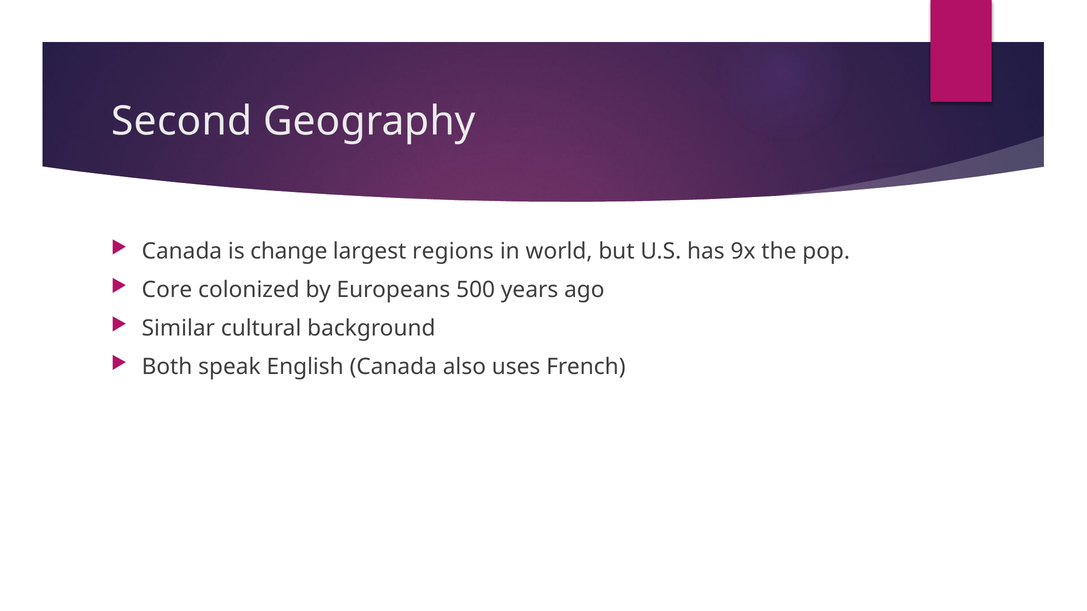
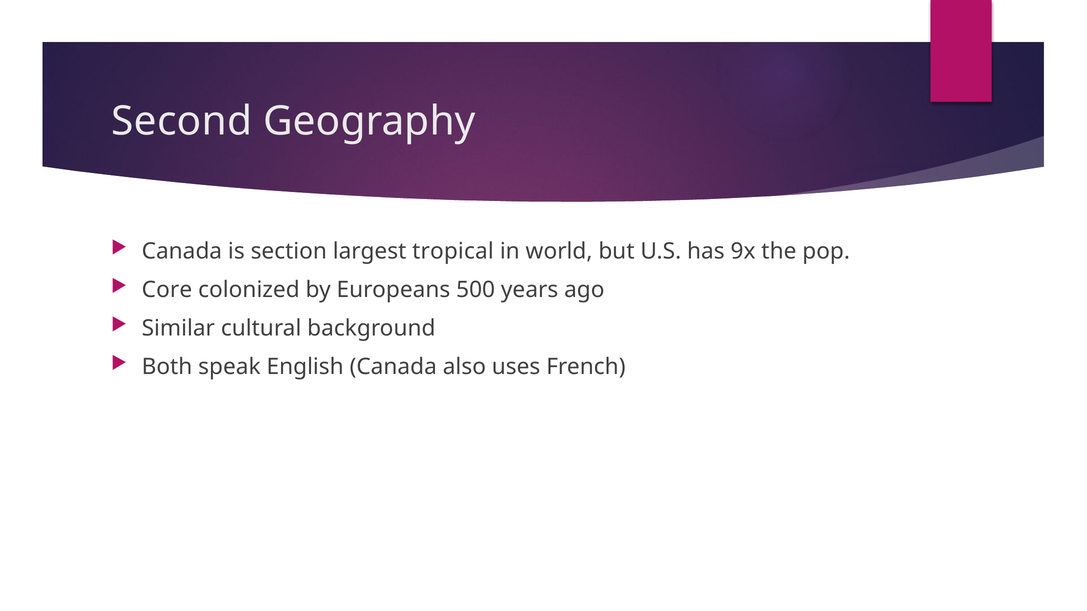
change: change -> section (289, 251)
regions: regions -> tropical (453, 251)
